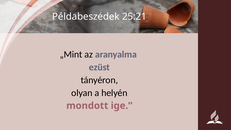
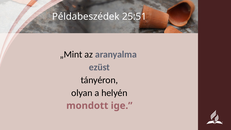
25:21: 25:21 -> 25:51 (134, 17)
